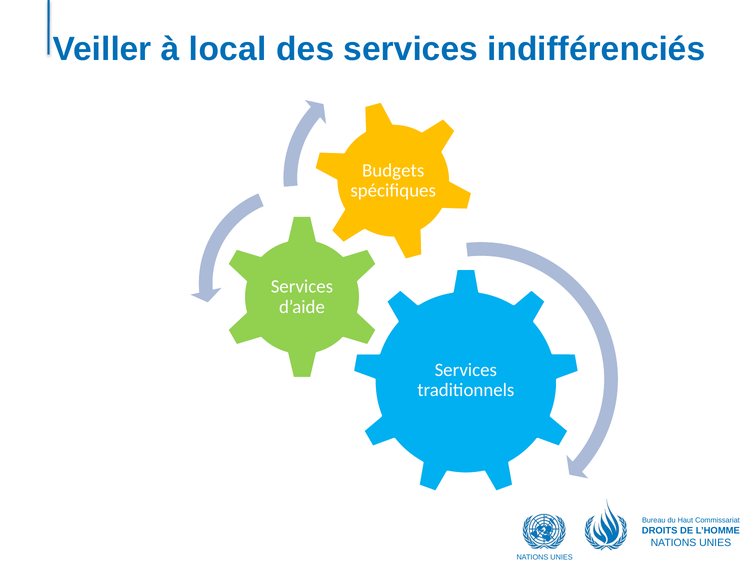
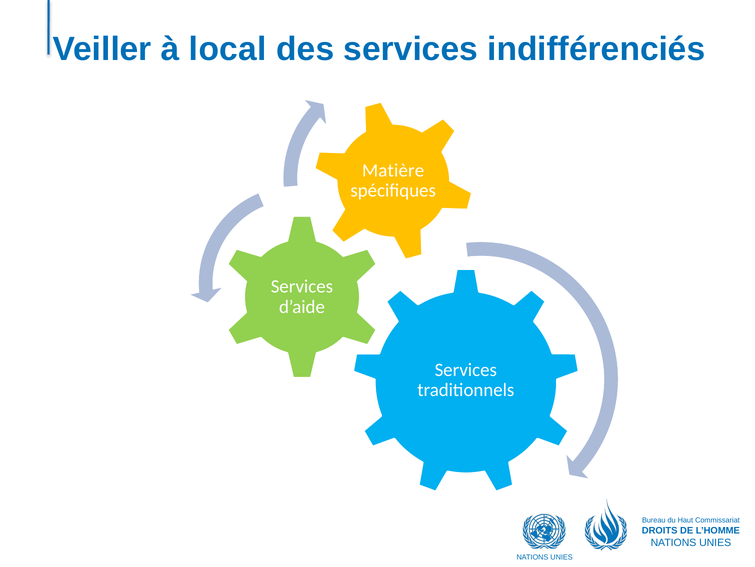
Budgets: Budgets -> Matière (393, 170)
